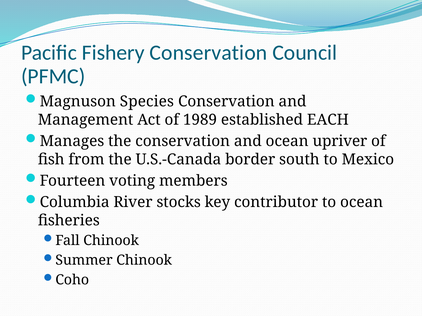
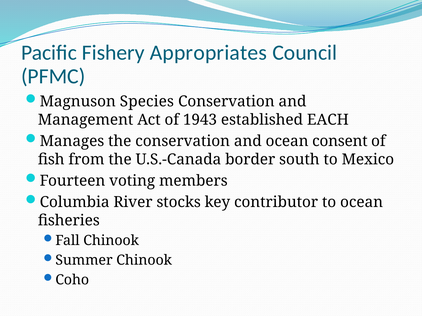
Fishery Conservation: Conservation -> Appropriates (208, 53)
1989: 1989 -> 1943 (200, 120)
upriver: upriver -> consent (340, 141)
